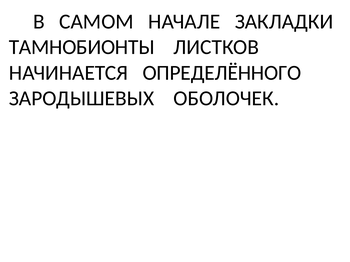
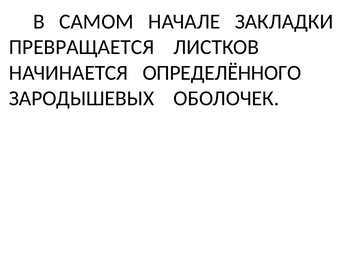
ТАМНОБИОНТЫ: ТАМНОБИОНТЫ -> ПРЕВРАЩАЕТСЯ (82, 47)
